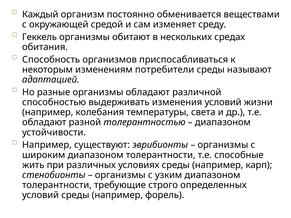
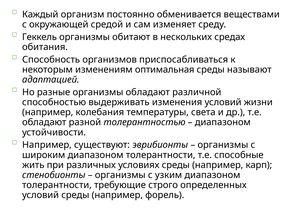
потребители: потребители -> оптимальная (165, 70)
